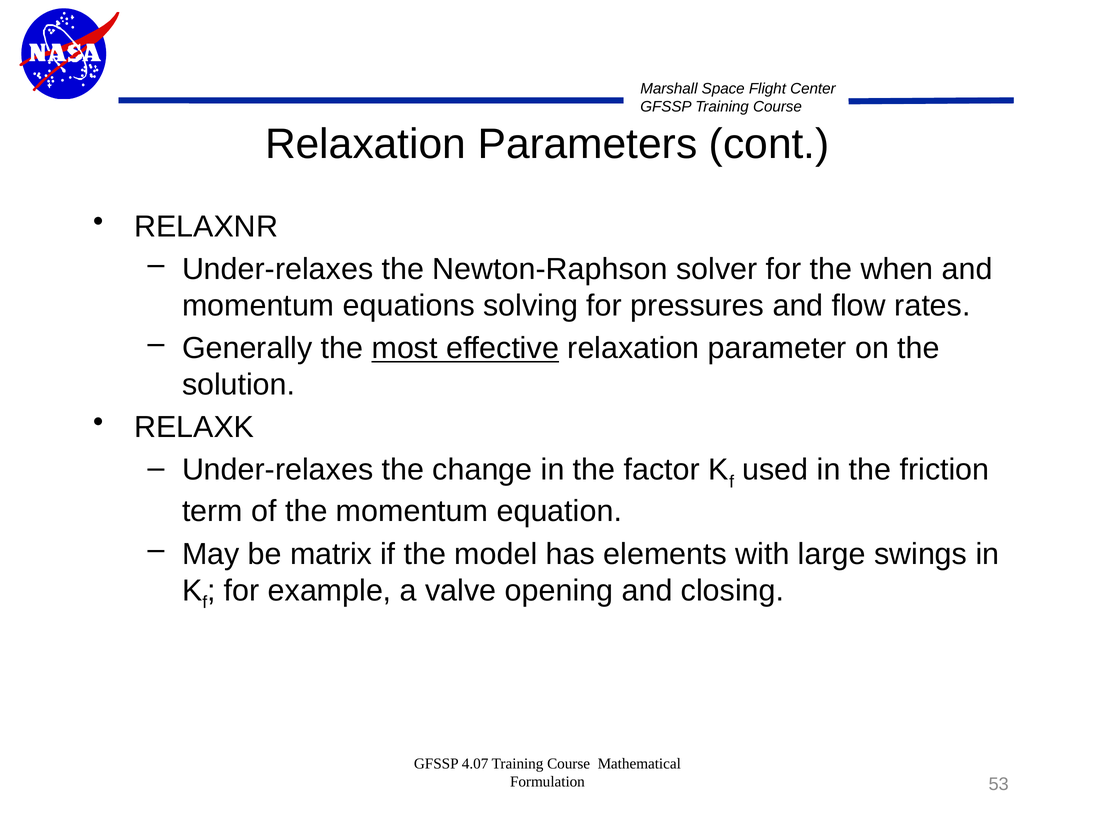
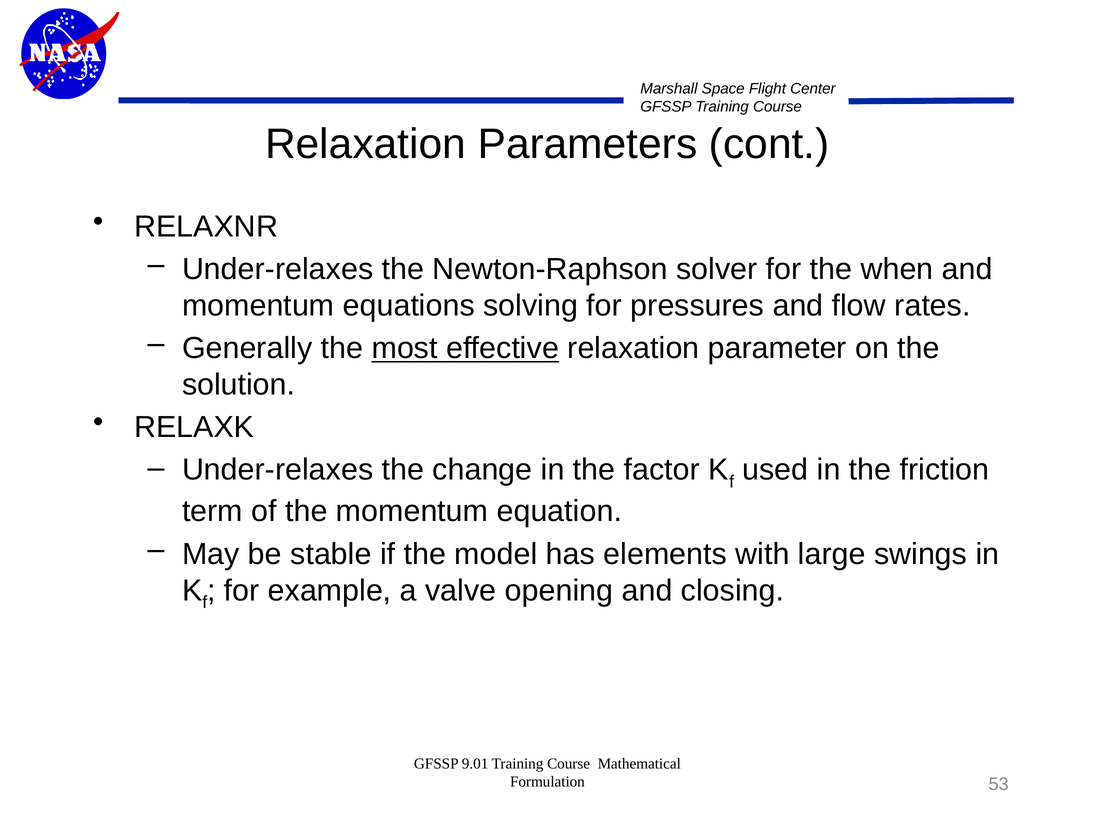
matrix: matrix -> stable (331, 554)
4.07: 4.07 -> 9.01 (475, 764)
